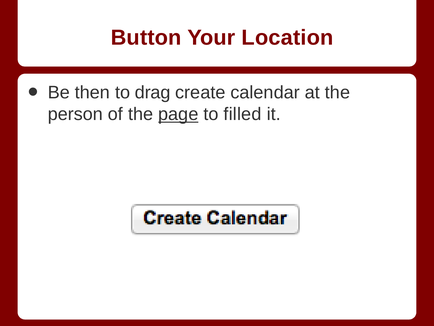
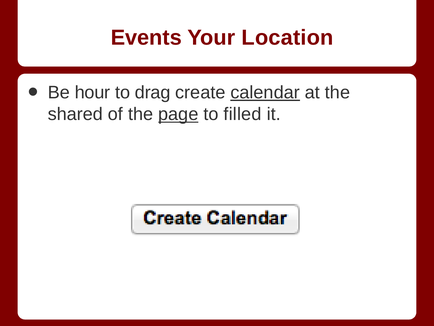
Button: Button -> Events (146, 37)
then: then -> hour (93, 92)
calendar underline: none -> present (265, 92)
person: person -> shared (75, 114)
